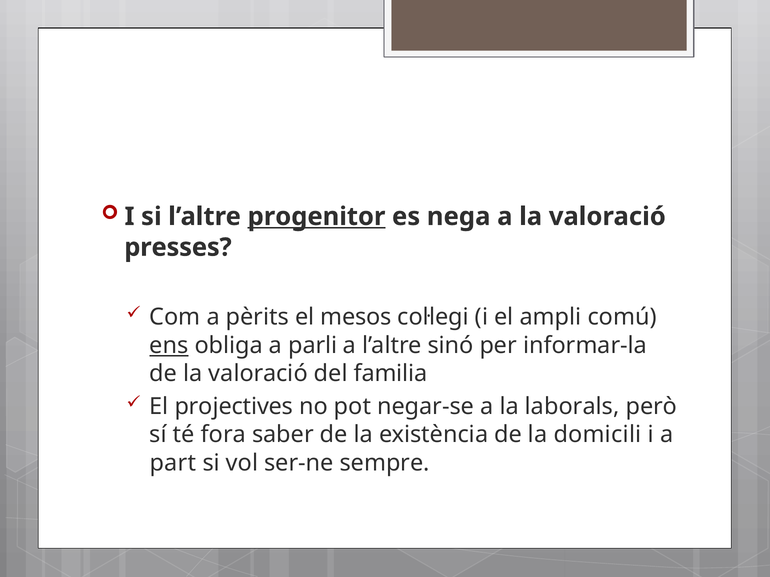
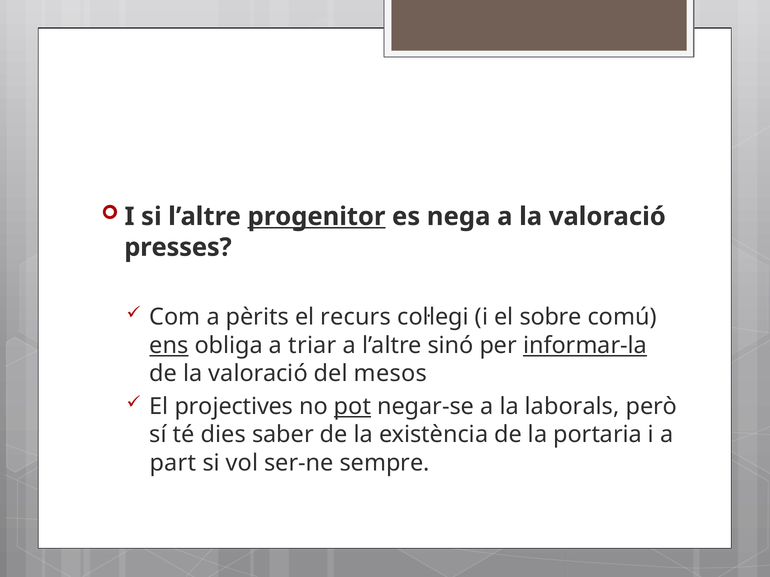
mesos: mesos -> recurs (356, 318)
ampli: ampli -> sobre (551, 318)
parli: parli -> triar (312, 346)
informar-la underline: none -> present (585, 346)
familia: familia -> mesos (390, 374)
pot underline: none -> present (353, 407)
fora: fora -> dies (223, 435)
domicili: domicili -> portaria (598, 435)
